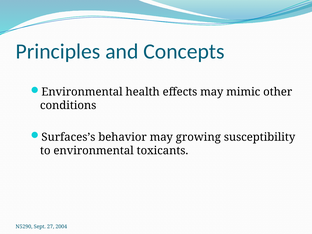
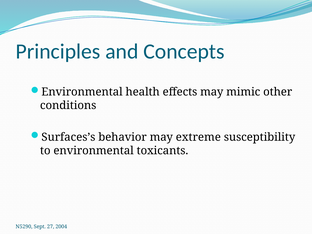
growing: growing -> extreme (198, 137)
